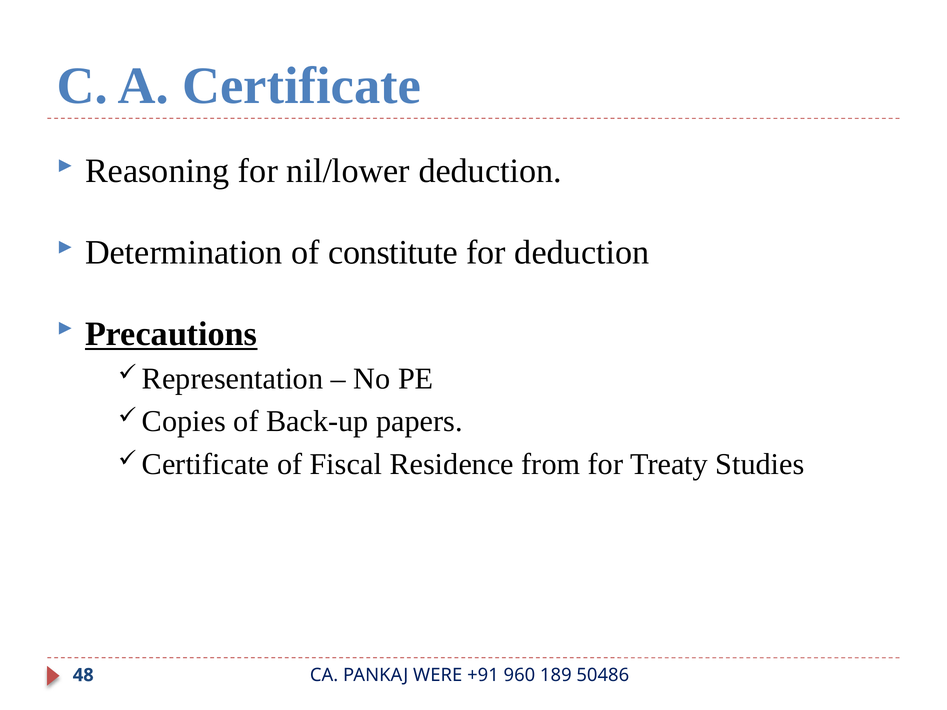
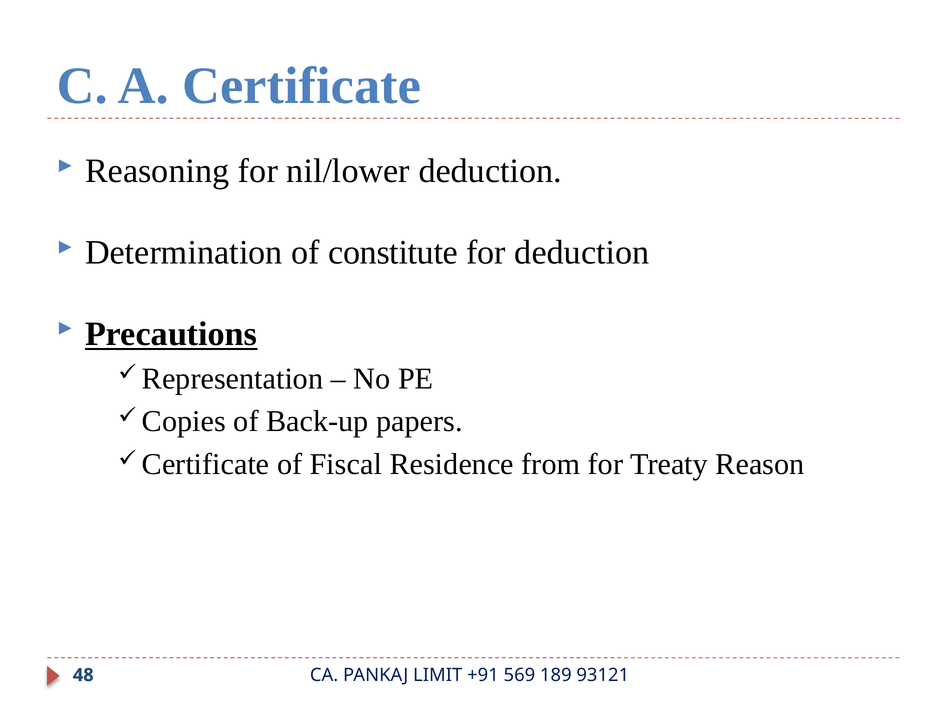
Studies: Studies -> Reason (760, 464)
WERE: WERE -> LIMIT (438, 675)
960: 960 -> 569 (519, 675)
50486: 50486 -> 93121 (603, 675)
